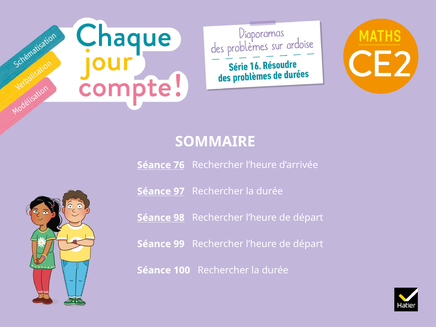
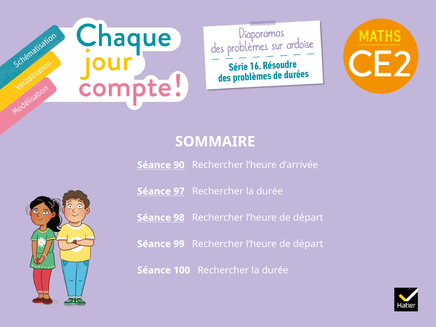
76: 76 -> 90 (179, 165)
